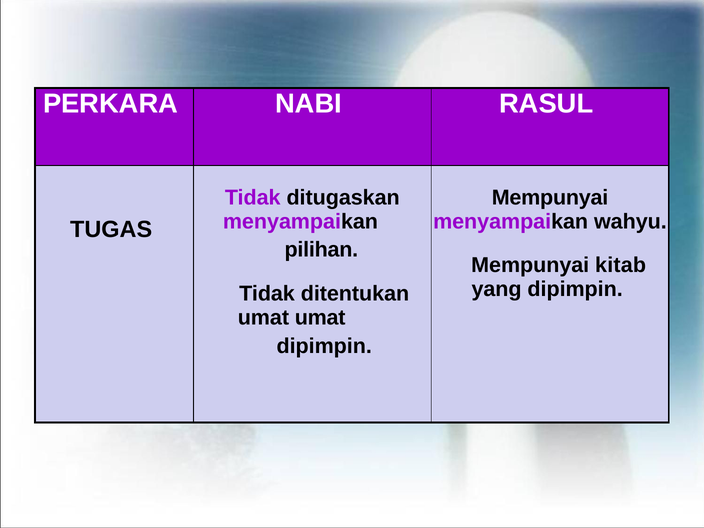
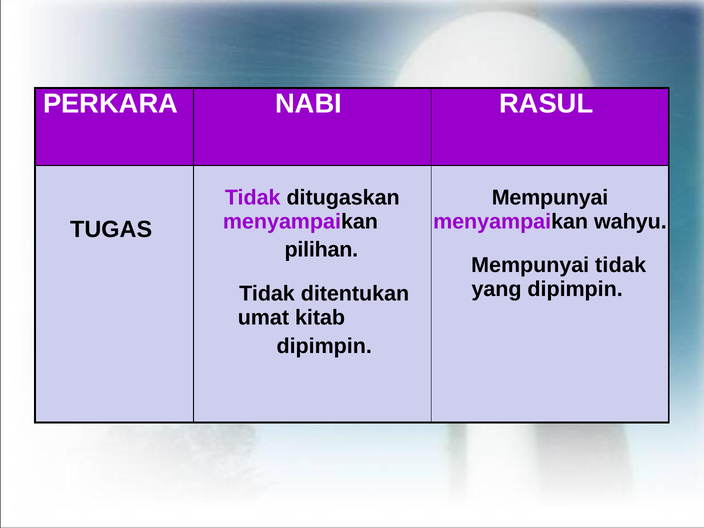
Mempunyai kitab: kitab -> tidak (621, 265)
umat umat: umat -> kitab (320, 318)
